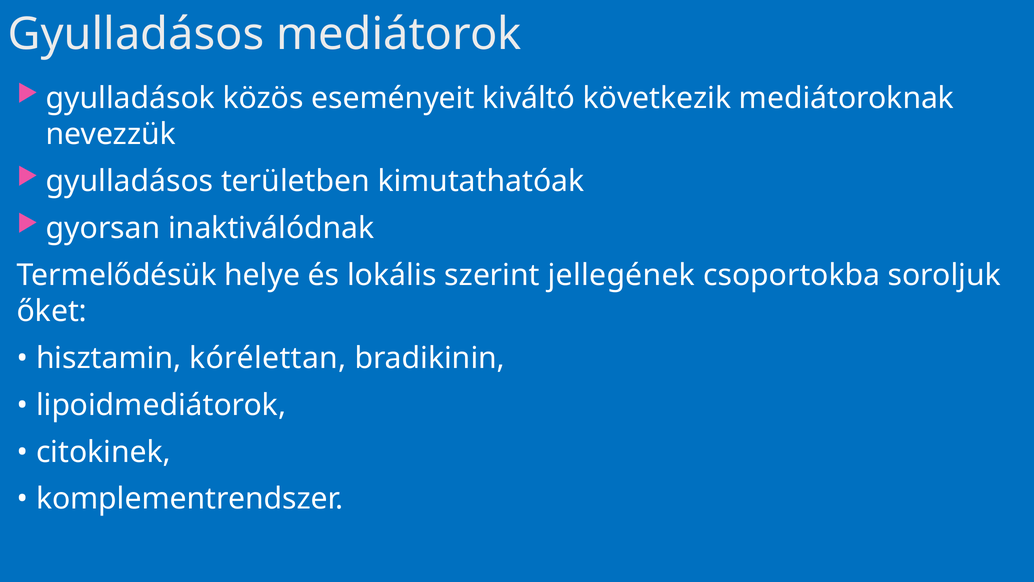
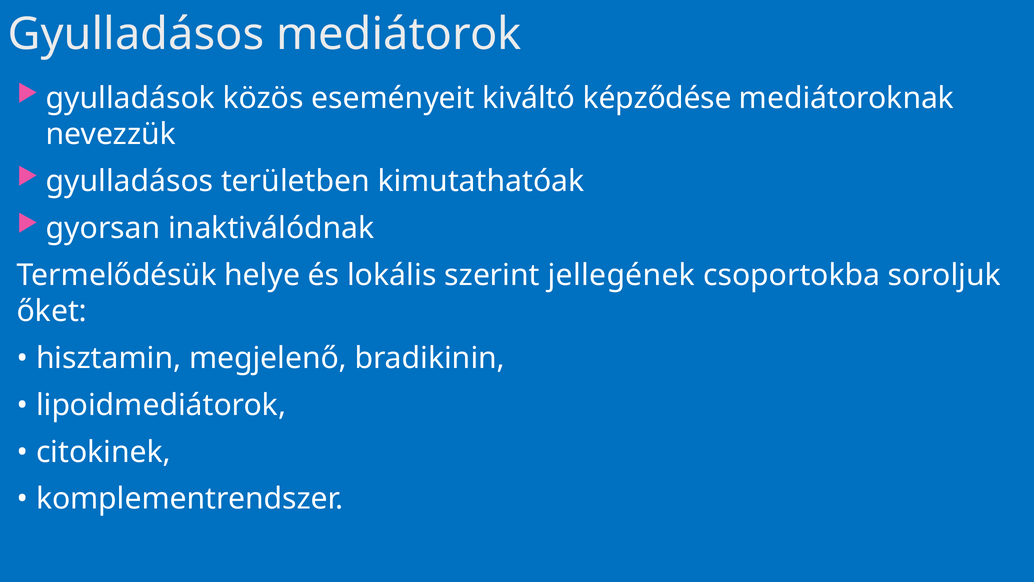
következik: következik -> képződése (657, 98)
kórélettan: kórélettan -> megjelenő (268, 358)
